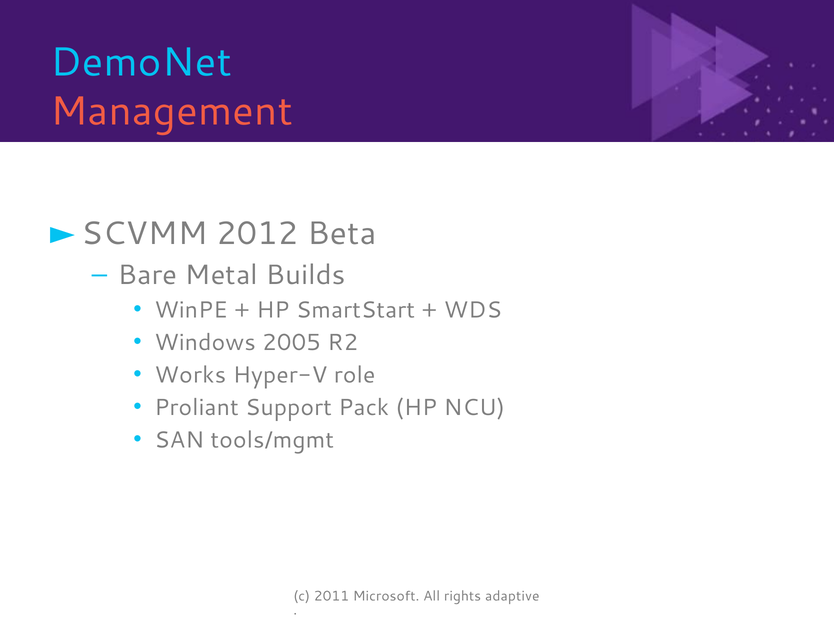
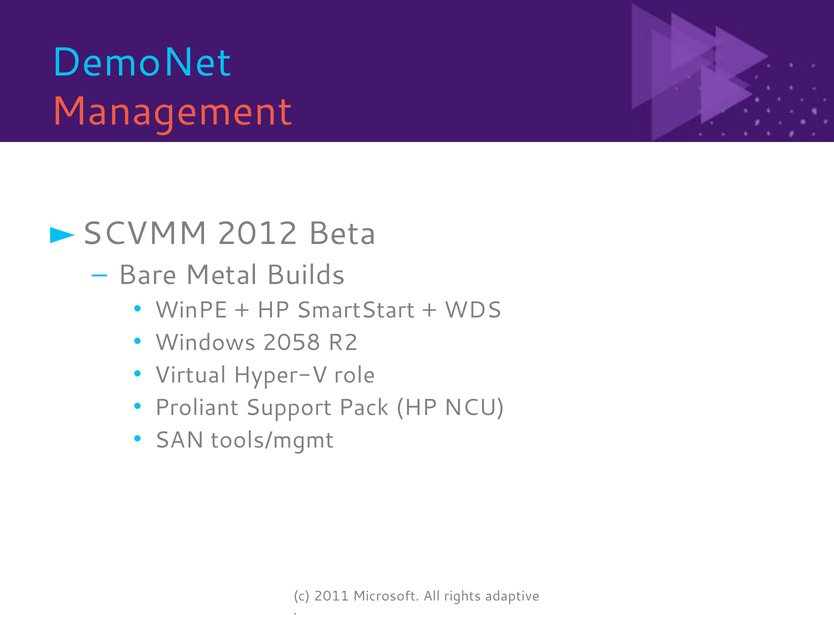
2005: 2005 -> 2058 (292, 342)
Works: Works -> Virtual (190, 375)
